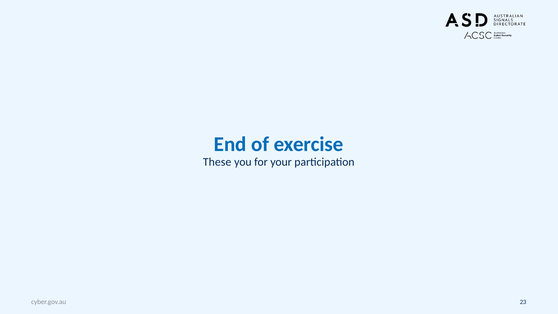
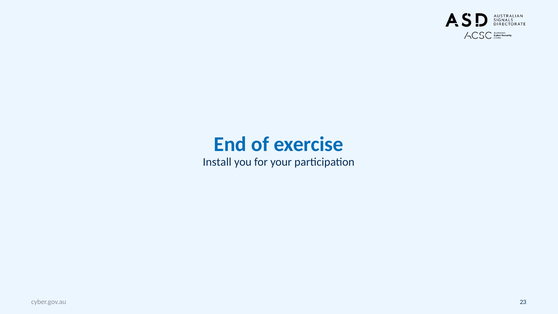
These: These -> Install (217, 162)
